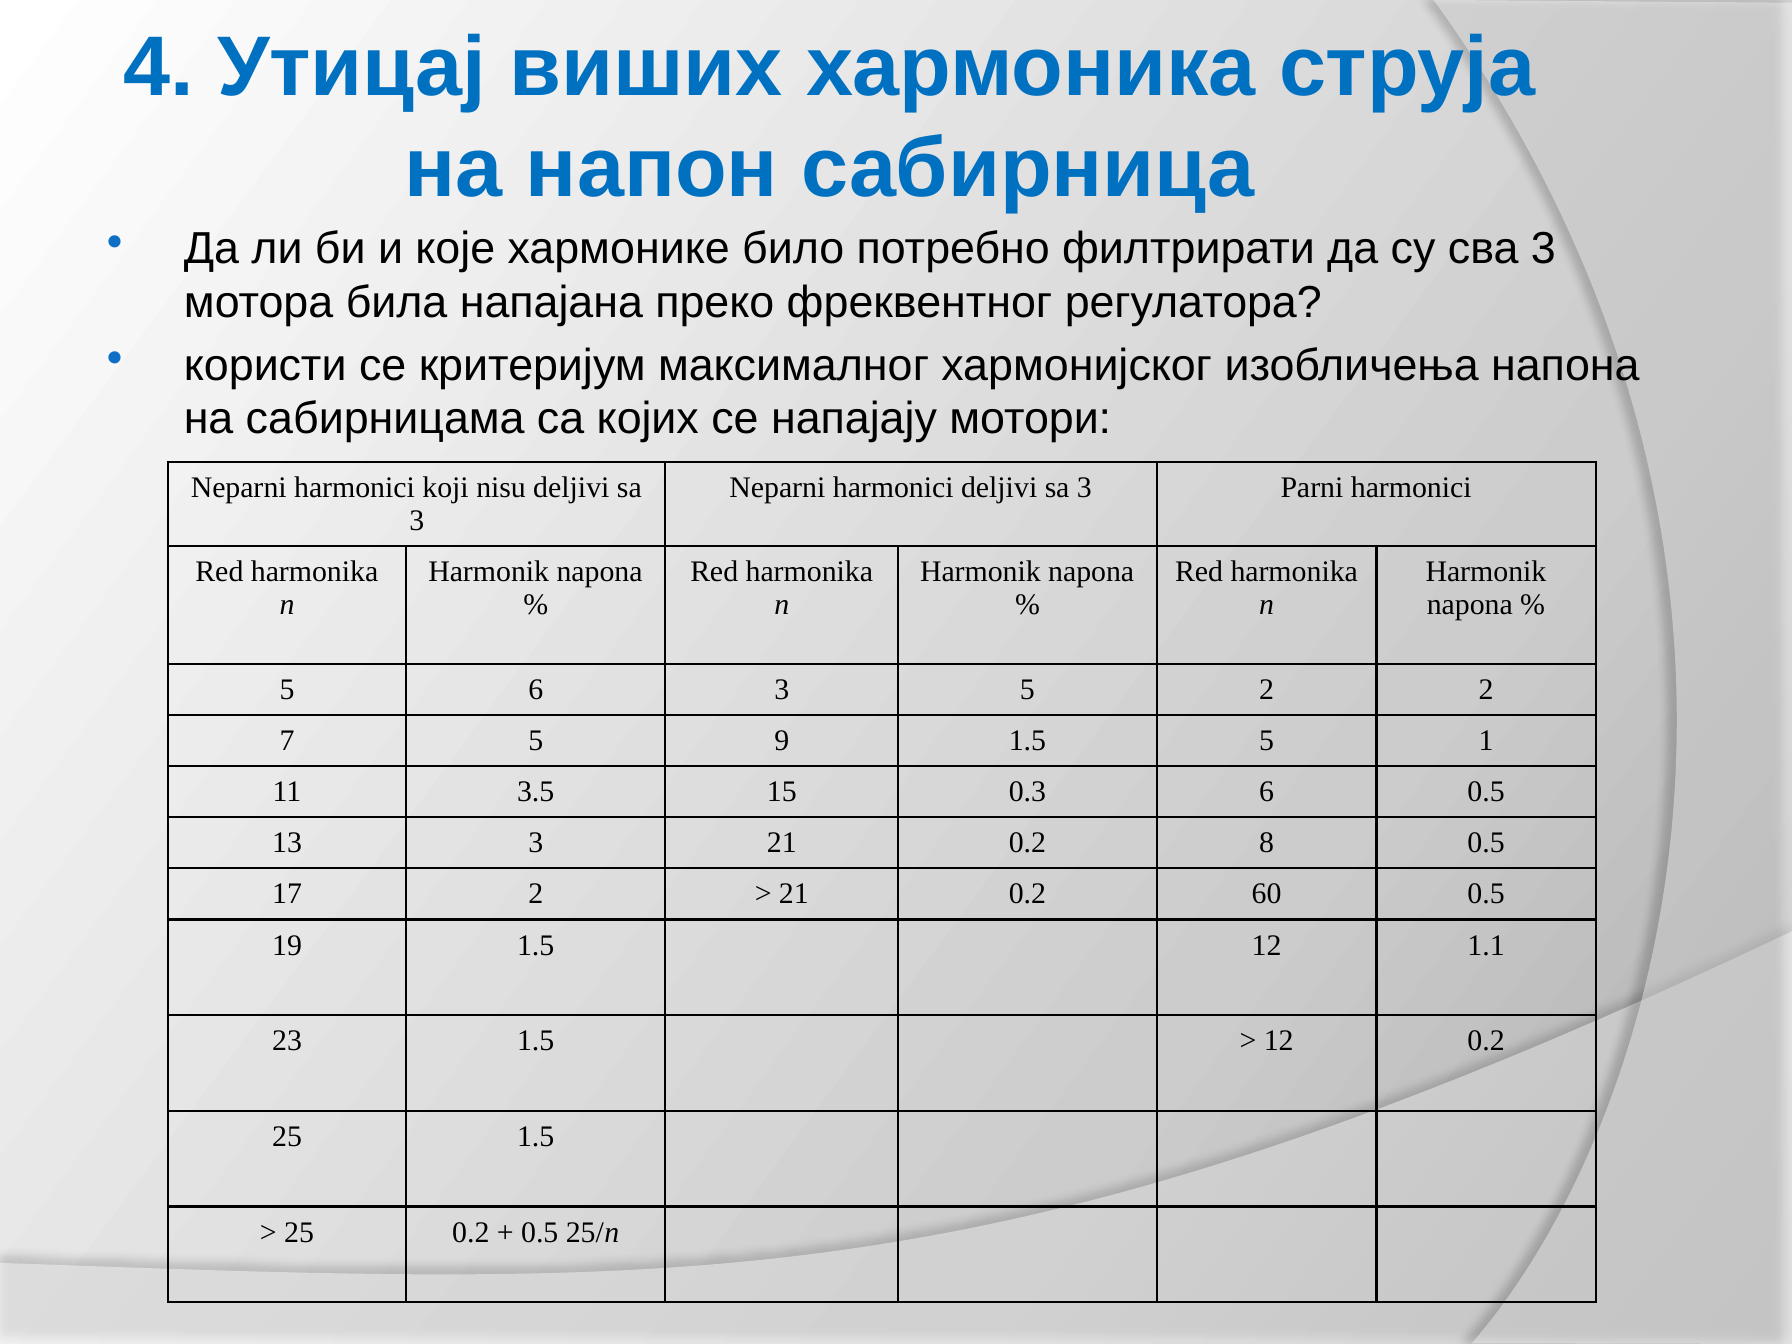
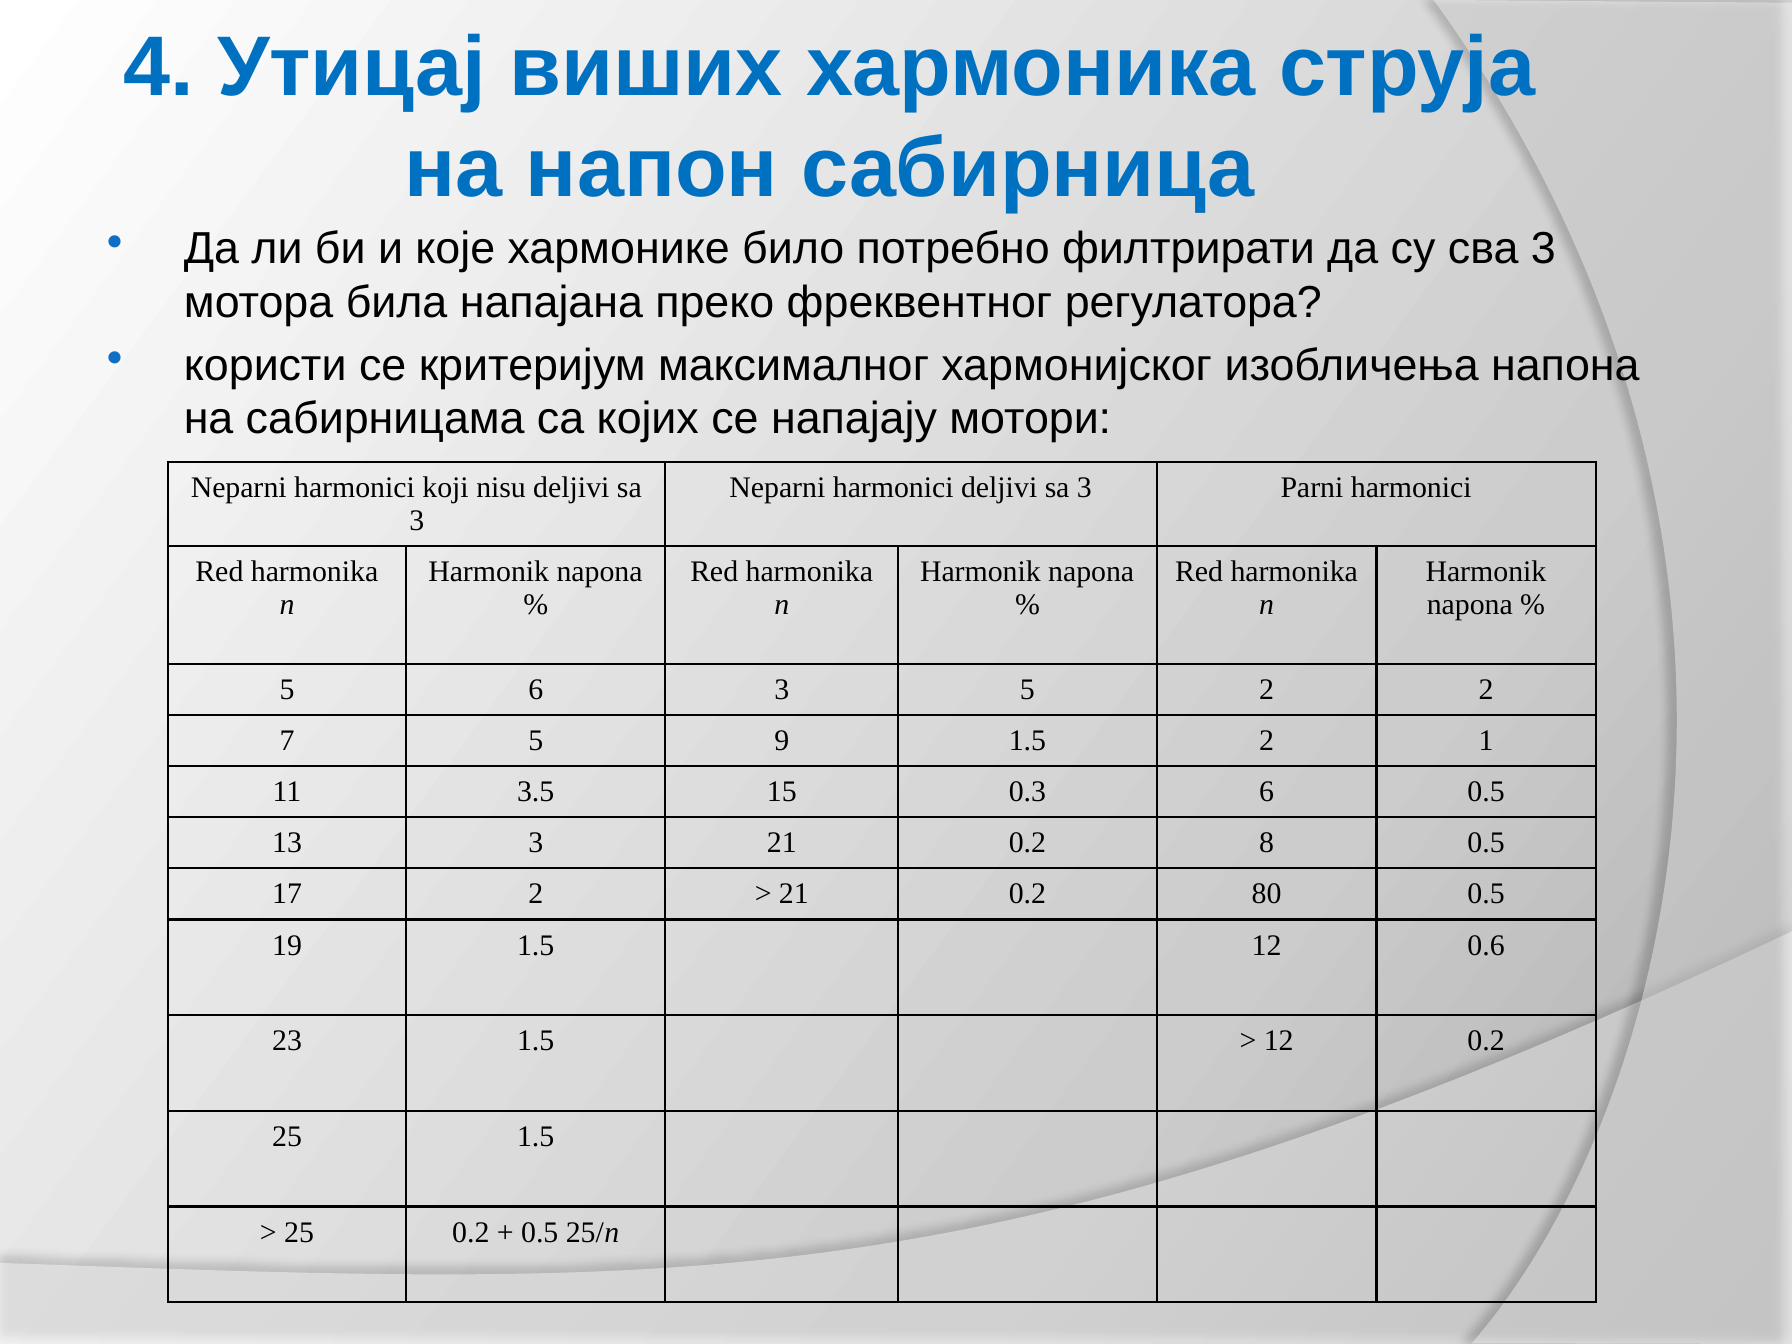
1.5 5: 5 -> 2 (1267, 741)
60: 60 -> 80 (1267, 894)
1.1: 1.1 -> 0.6 (1486, 945)
